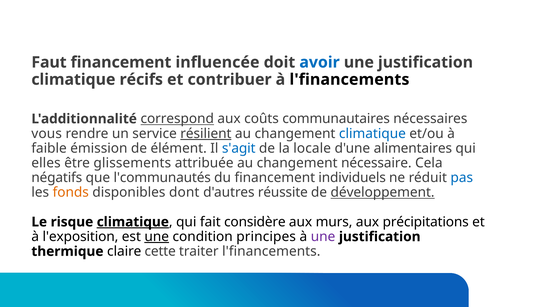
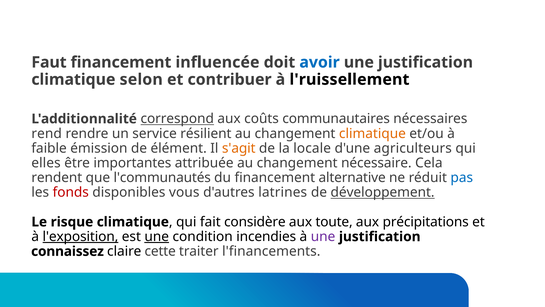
récifs: récifs -> selon (141, 79)
à l'financements: l'financements -> l'ruissellement (349, 79)
vous: vous -> rend (47, 133)
résilient underline: present -> none (206, 133)
climatique colour: blue -> orange (372, 133)
s'agit colour: blue -> orange (239, 148)
alimentaires: alimentaires -> agriculteurs (413, 148)
glissements: glissements -> importantes (132, 163)
négatifs: négatifs -> rendent (57, 177)
individuels: individuels -> alternative (352, 177)
fonds colour: orange -> red (71, 192)
dont: dont -> vous (184, 192)
réussite: réussite -> latrines (283, 192)
climatique underline: present -> none (133, 222)
murs: murs -> toute (334, 222)
l'exposition underline: none -> present (80, 236)
principes: principes -> incendies (266, 236)
thermique: thermique -> connaissez (68, 251)
